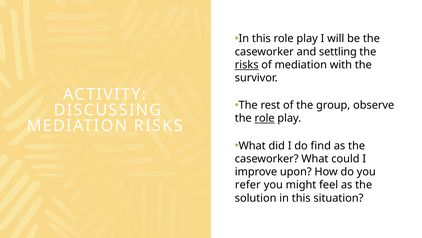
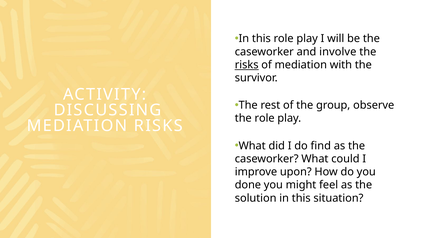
settling: settling -> involve (338, 52)
role underline: present -> none (265, 118)
refer: refer -> done (248, 184)
